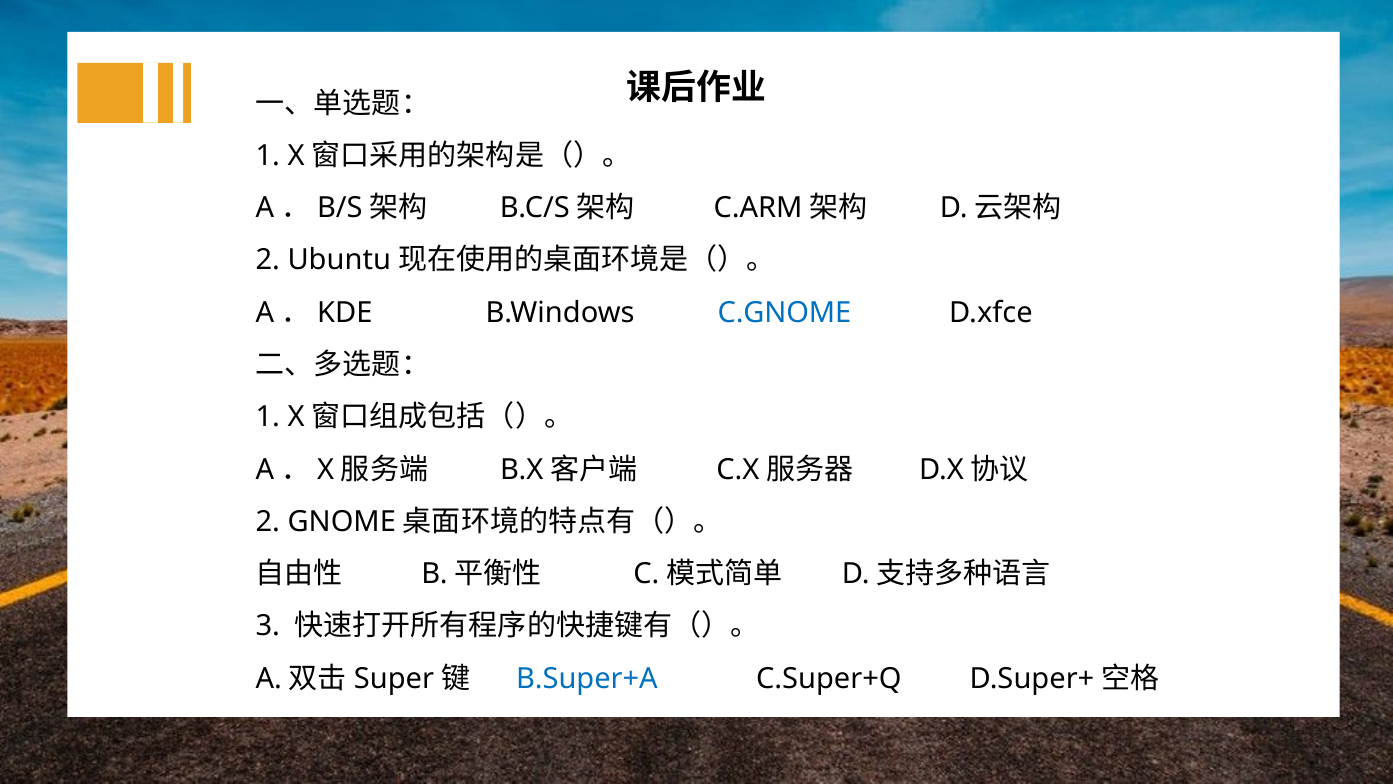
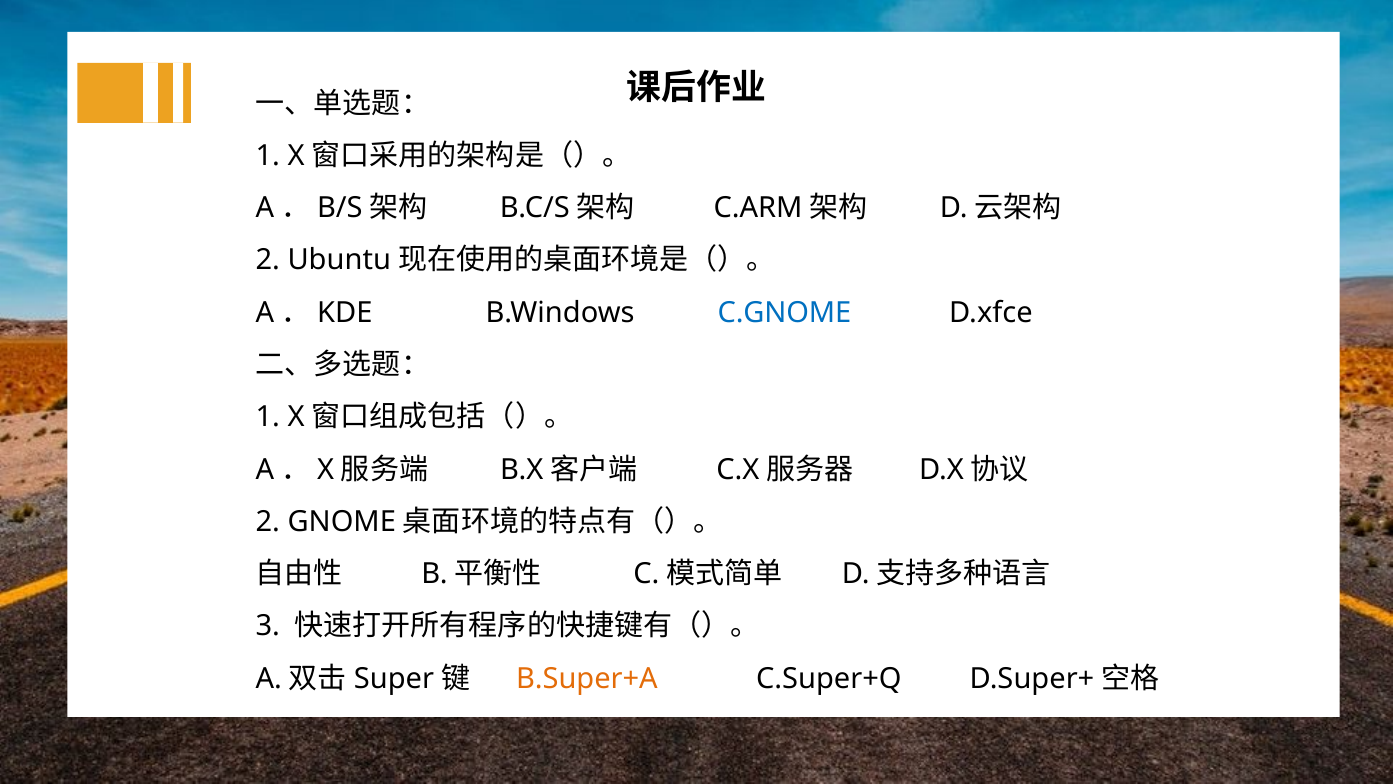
B.Super+A colour: blue -> orange (587, 678)
